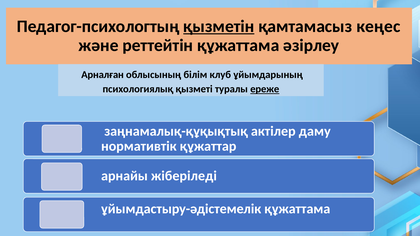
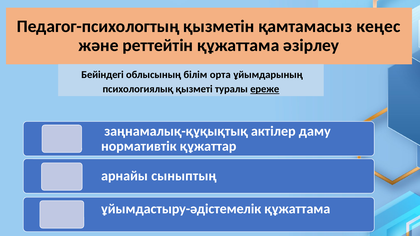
қызметін underline: present -> none (219, 26)
Арналған: Арналған -> Бейіндегі (103, 75)
клуб: клуб -> орта (220, 75)
жіберіледі: жіберіледі -> сыныптың (184, 176)
